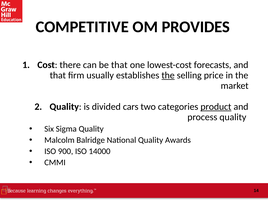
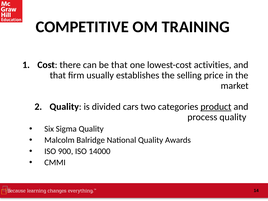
PROVIDES: PROVIDES -> TRAINING (196, 27)
forecasts: forecasts -> activities (213, 65)
the underline: present -> none (168, 75)
